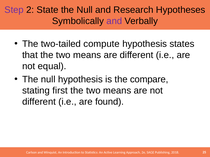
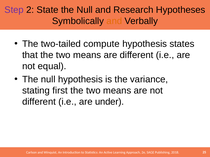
and colour: purple -> orange (114, 21)
compare: compare -> variance (149, 80)
found: found -> under (110, 102)
